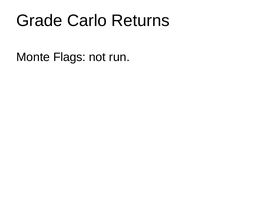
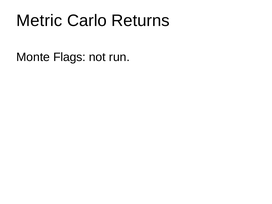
Grade: Grade -> Metric (39, 21)
